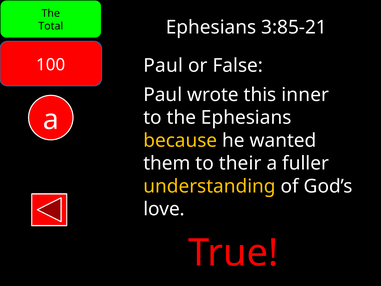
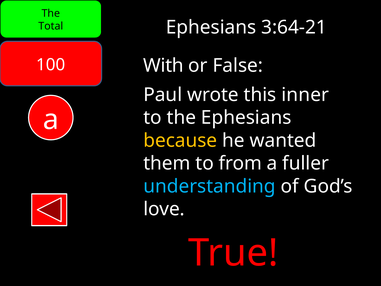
3:85-21: 3:85-21 -> 3:64-21 (294, 27)
Paul: Paul -> With (163, 65)
their: their -> from (240, 163)
understanding colour: yellow -> light blue (210, 186)
